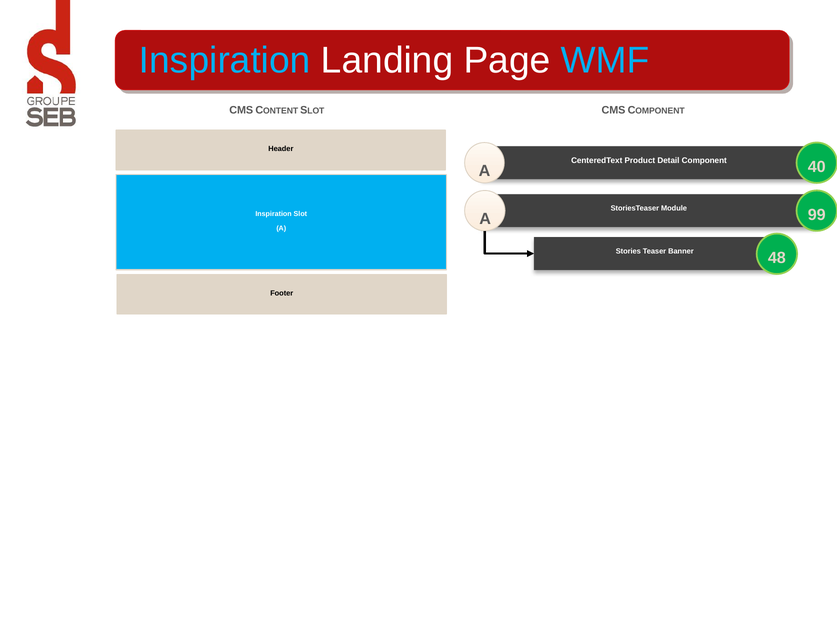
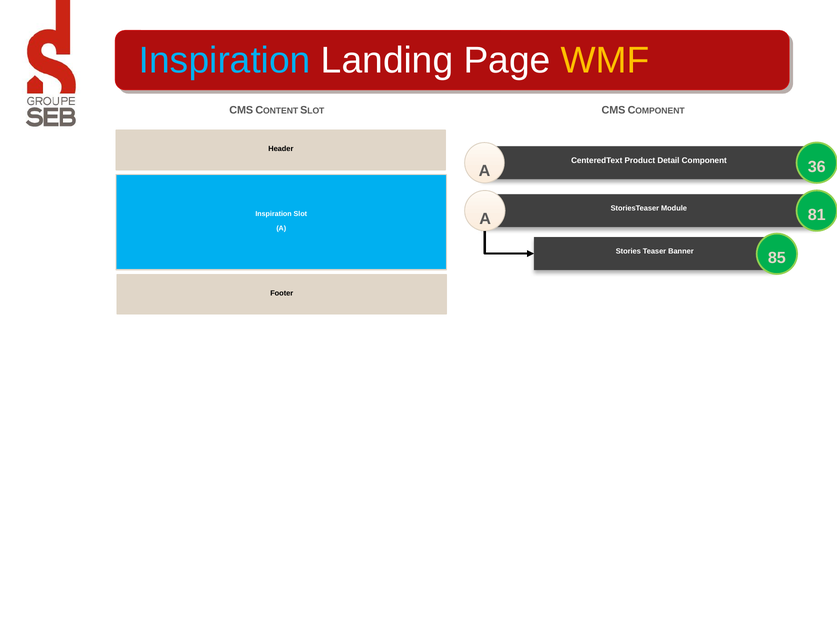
WMF colour: light blue -> yellow (605, 60)
40: 40 -> 36 (817, 167)
99: 99 -> 81 (817, 215)
48: 48 -> 85 (777, 258)
